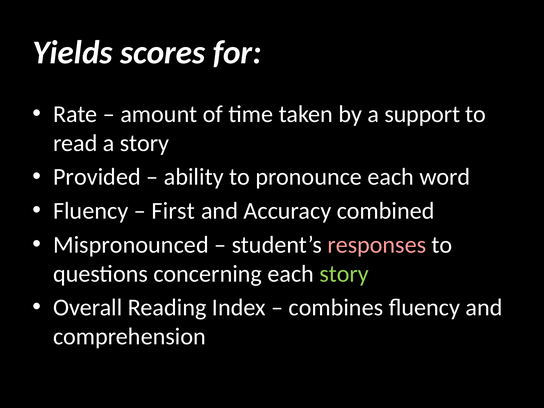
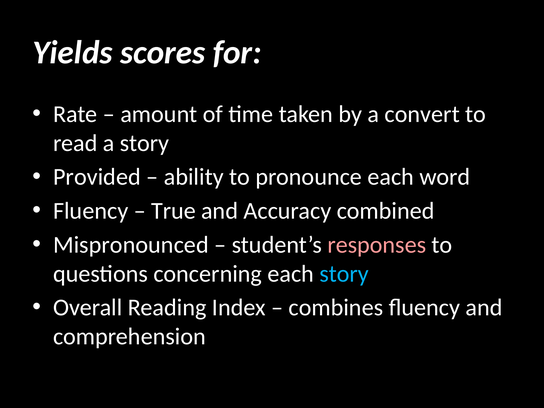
support: support -> convert (422, 114)
First: First -> True (173, 211)
story colour: light green -> light blue (344, 274)
